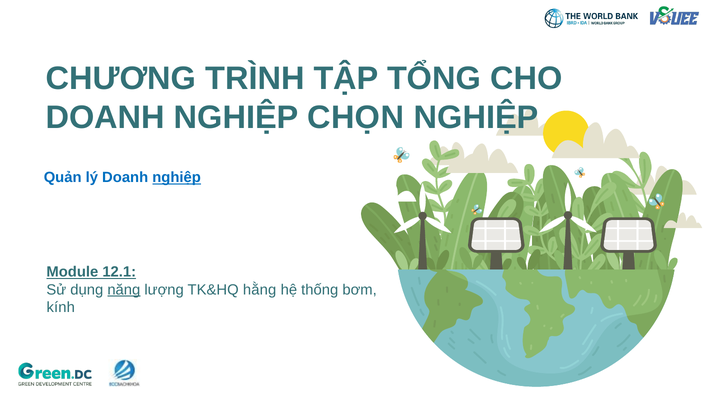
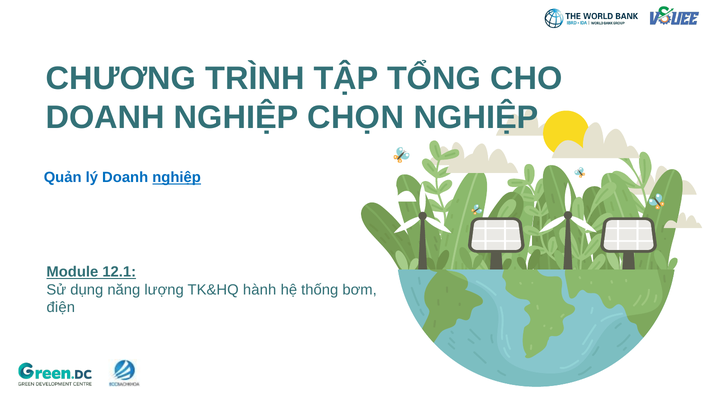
năng underline: present -> none (124, 290)
hằng: hằng -> hành (260, 290)
kính: kính -> điện (61, 308)
